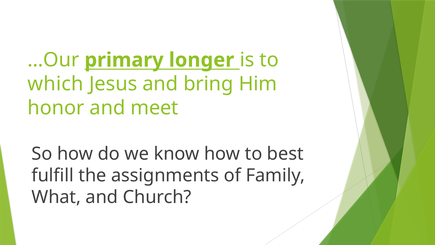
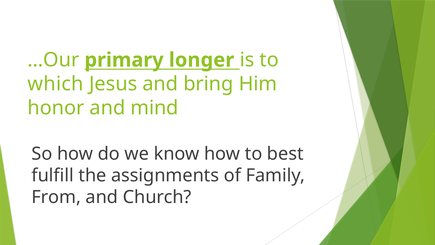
meet: meet -> mind (155, 108)
What: What -> From (56, 197)
